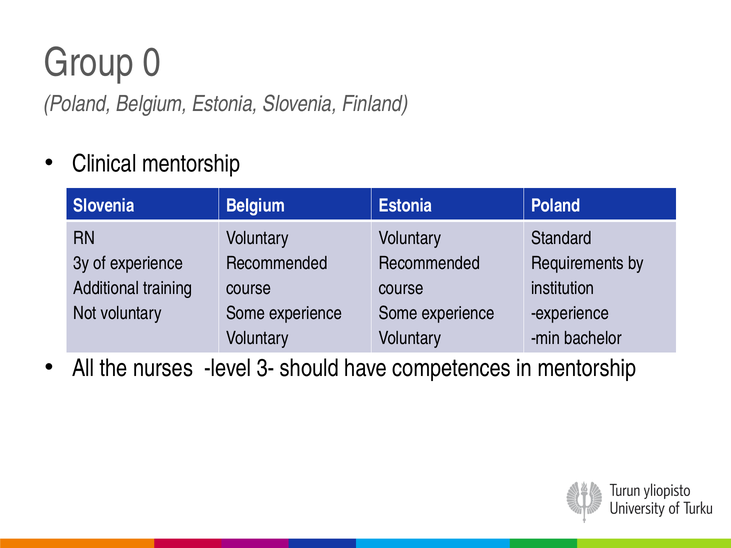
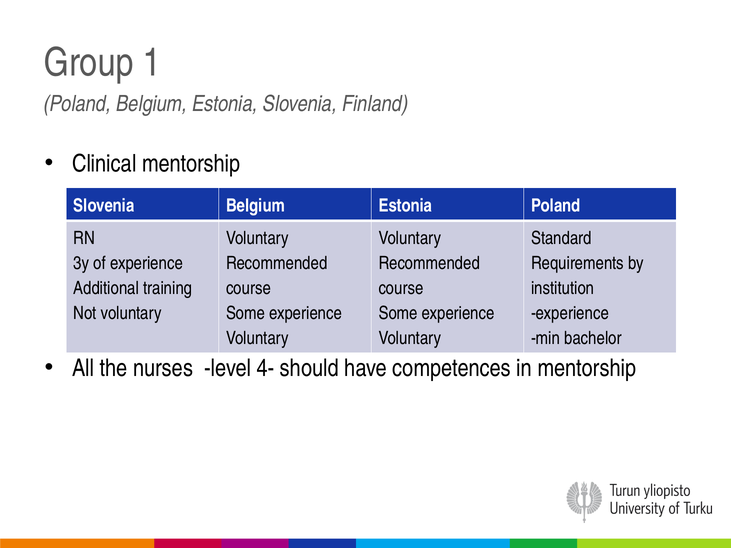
0: 0 -> 1 (152, 63)
3-: 3- -> 4- (266, 368)
